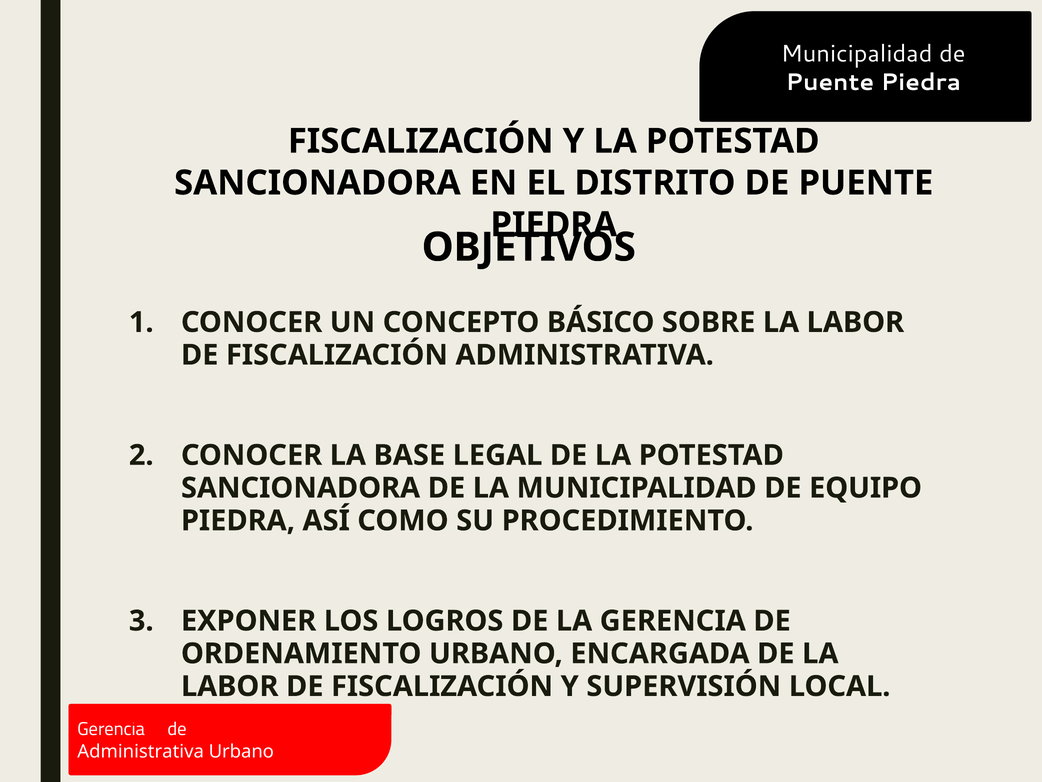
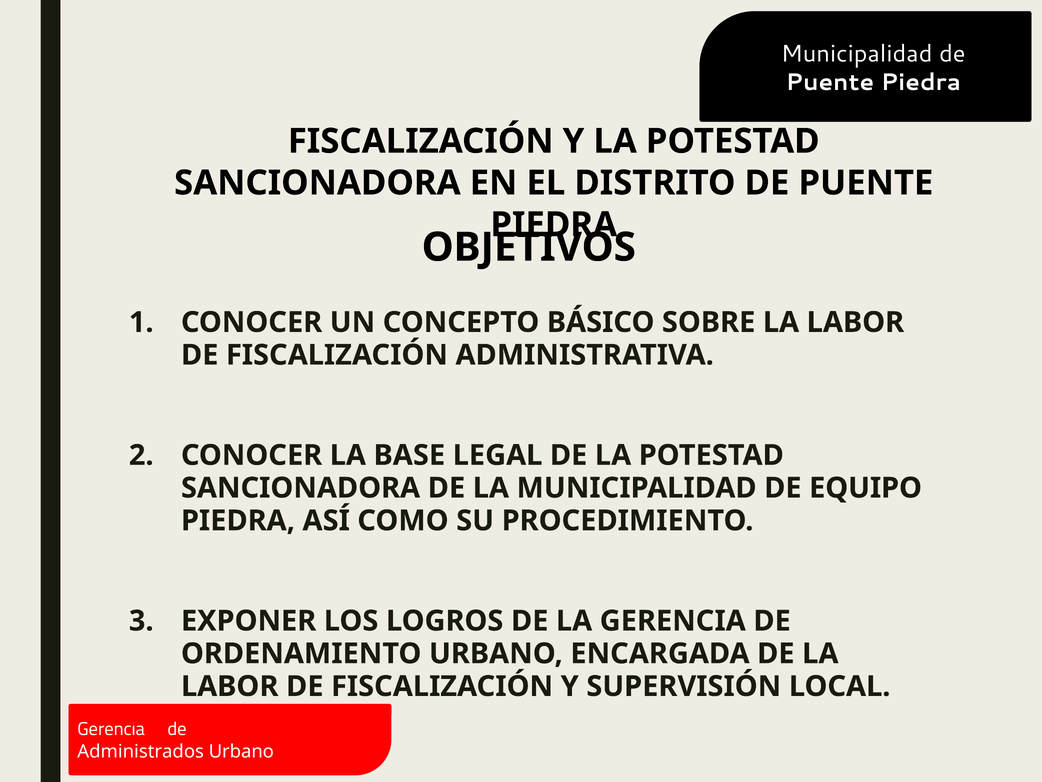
Administrativa: Administrativa -> Administrados (141, 751)
